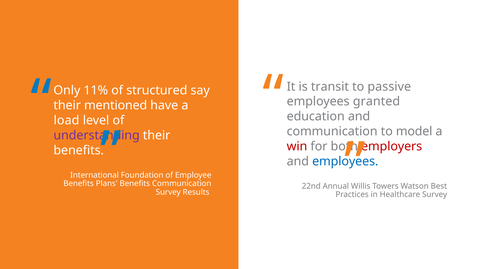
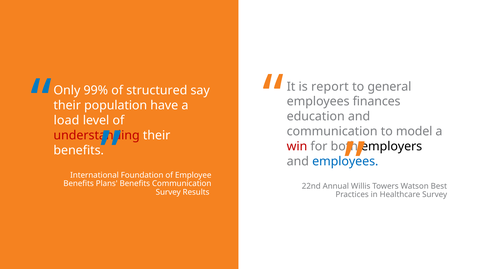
transit: transit -> report (330, 86)
passive: passive -> general (389, 86)
11%: 11% -> 99% (96, 90)
granted: granted -> finances (377, 101)
mentioned: mentioned -> population (116, 105)
understanding colour: purple -> red (97, 135)
employers colour: red -> black (392, 146)
